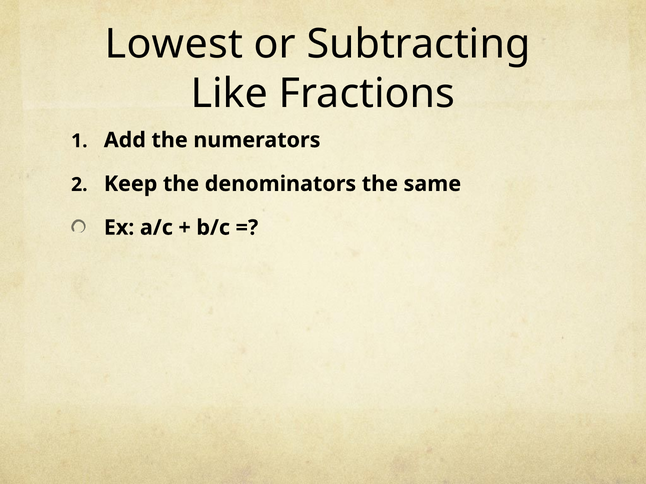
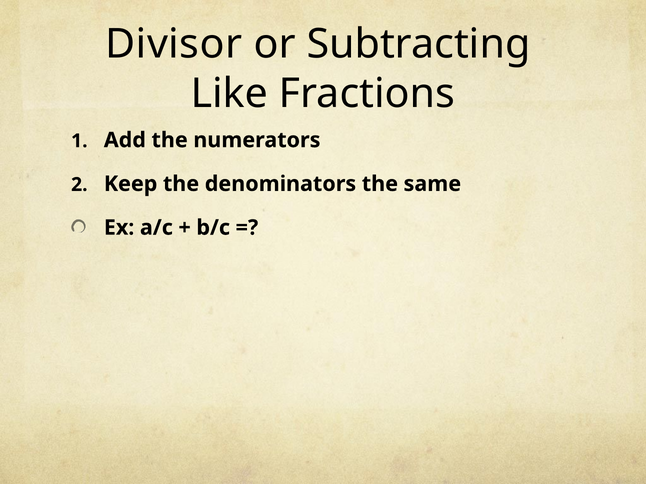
Lowest: Lowest -> Divisor (174, 44)
